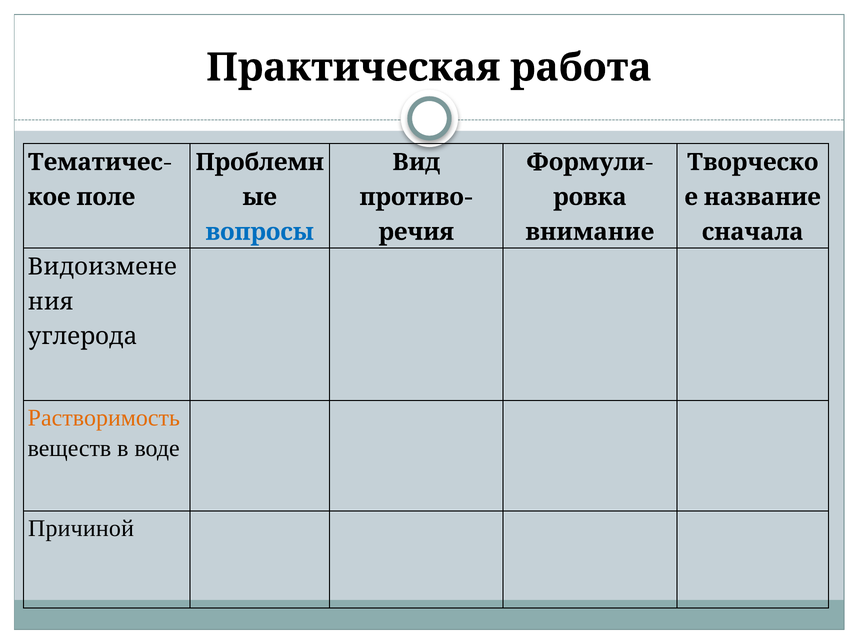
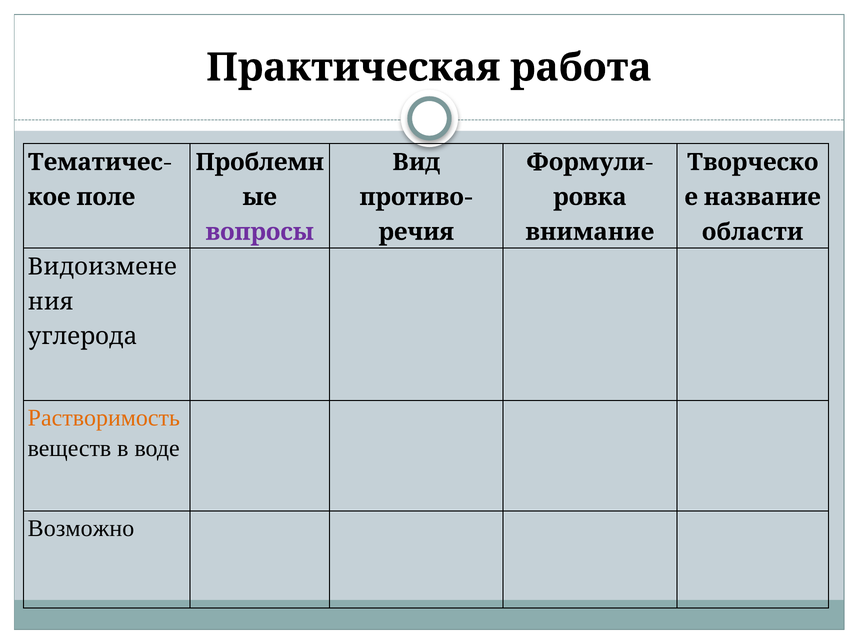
вопросы colour: blue -> purple (260, 232)
сначала: сначала -> области (753, 232)
Причиной: Причиной -> Возможно (81, 529)
